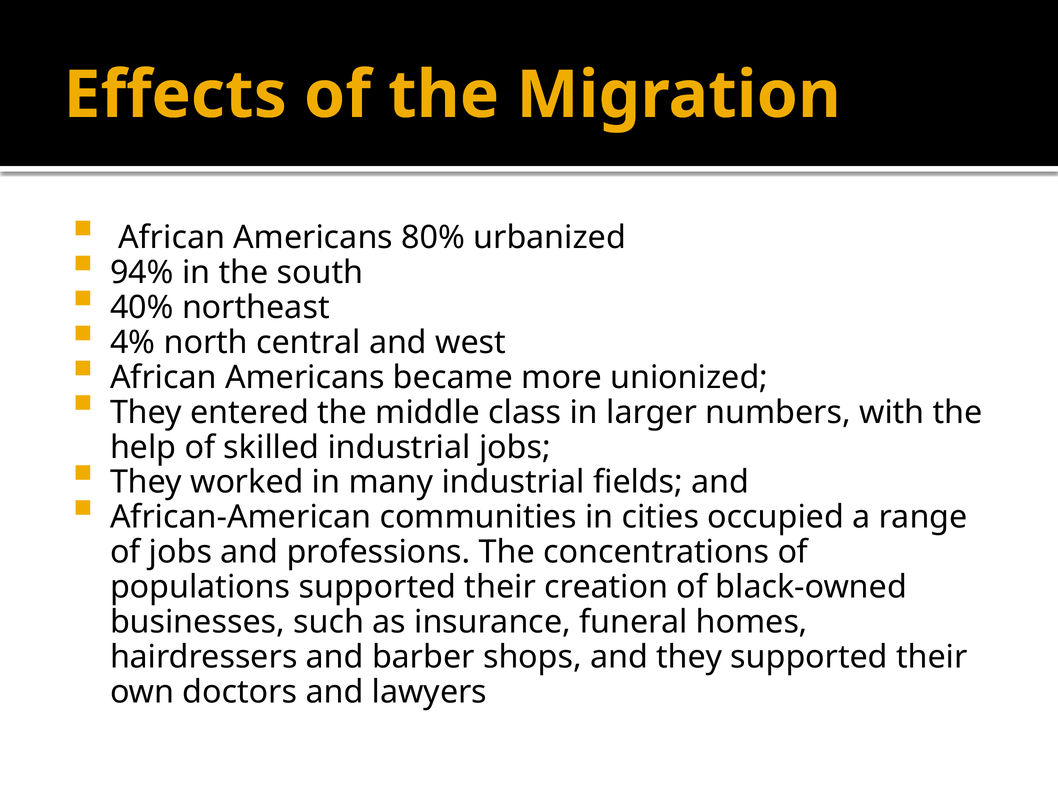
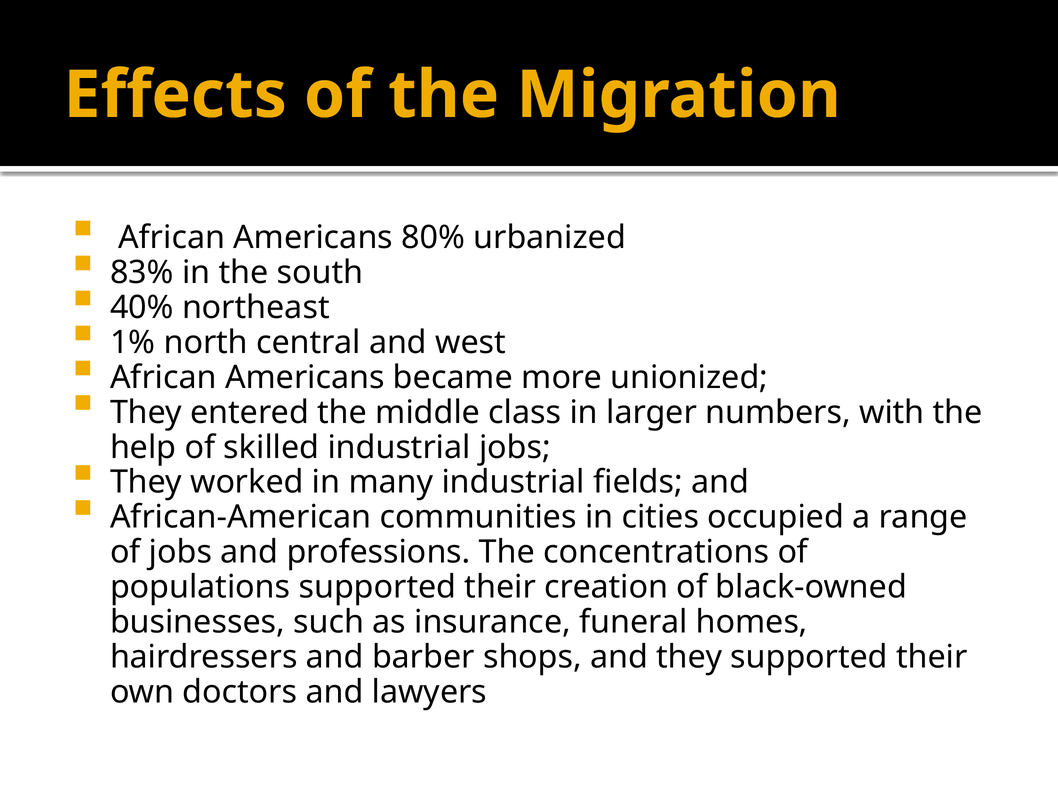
94%: 94% -> 83% (142, 273)
4%: 4% -> 1% (133, 342)
